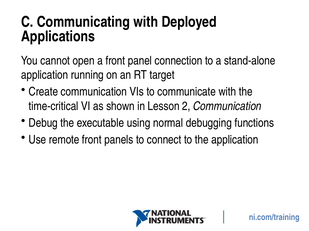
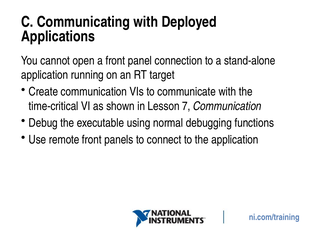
2: 2 -> 7 (186, 106)
